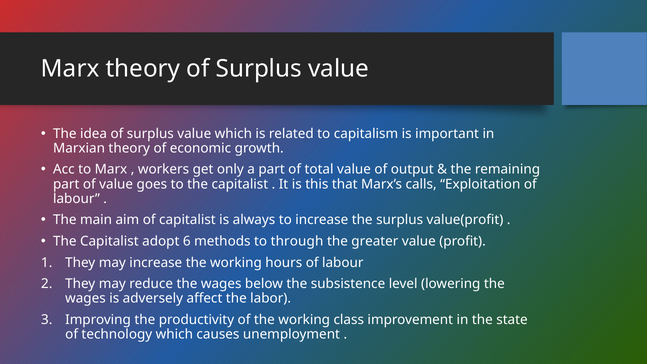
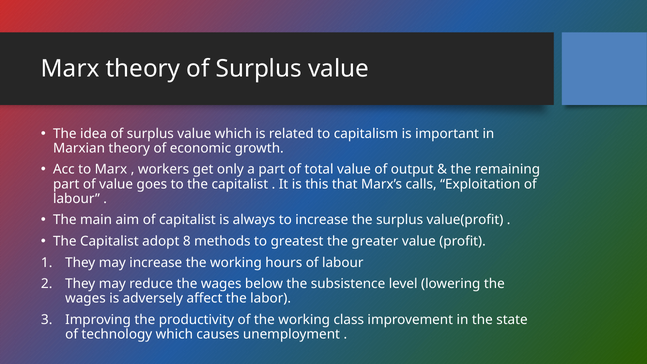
6: 6 -> 8 (187, 241)
through: through -> greatest (297, 241)
